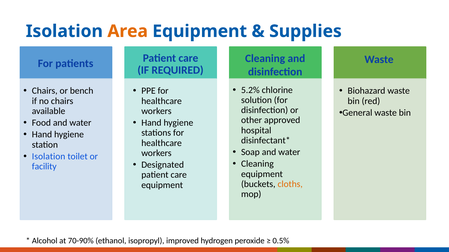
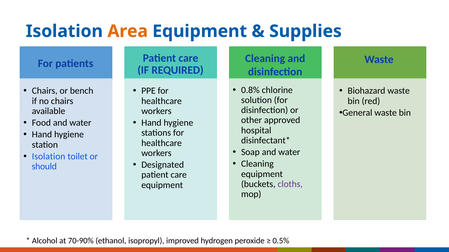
5.2%: 5.2% -> 0.8% (250, 90)
facility: facility -> should (44, 167)
cloths colour: orange -> purple (290, 184)
